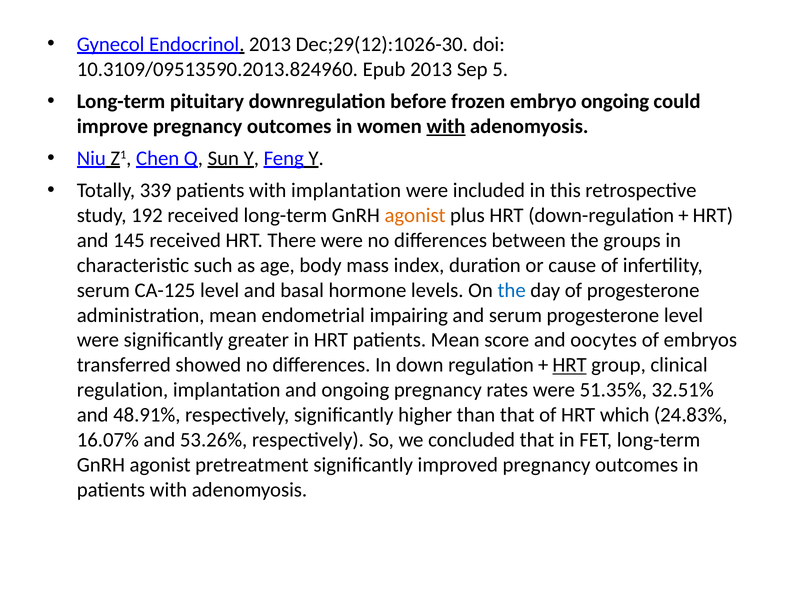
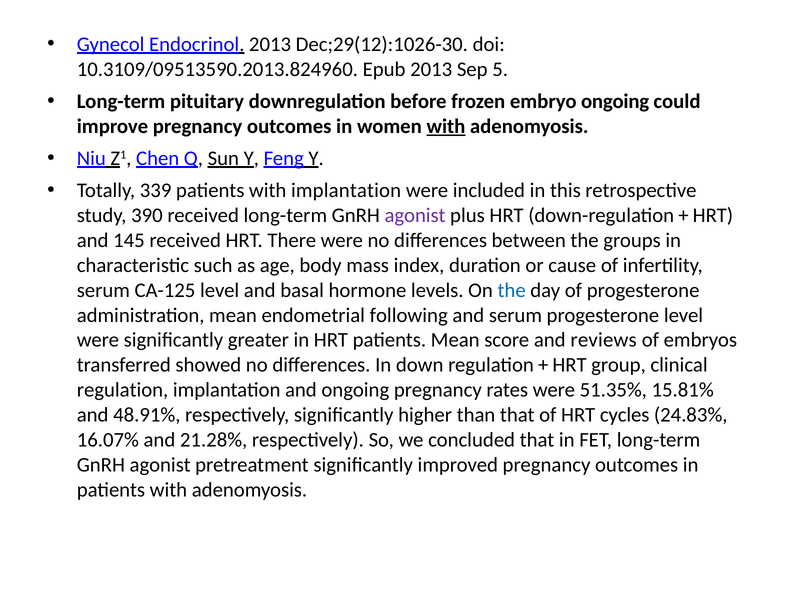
192: 192 -> 390 (147, 215)
agonist colour: orange -> purple (415, 215)
impairing: impairing -> following (409, 315)
oocytes: oocytes -> reviews (604, 340)
HRT underline: present -> none (570, 365)
32.51%: 32.51% -> 15.81% (683, 390)
which: which -> cycles (625, 415)
53.26%: 53.26% -> 21.28% (214, 440)
